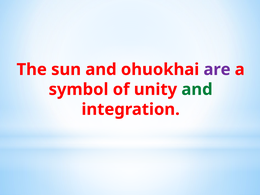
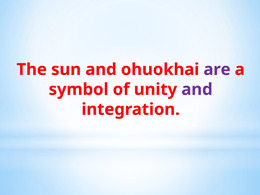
and colour: green -> purple (197, 89)
